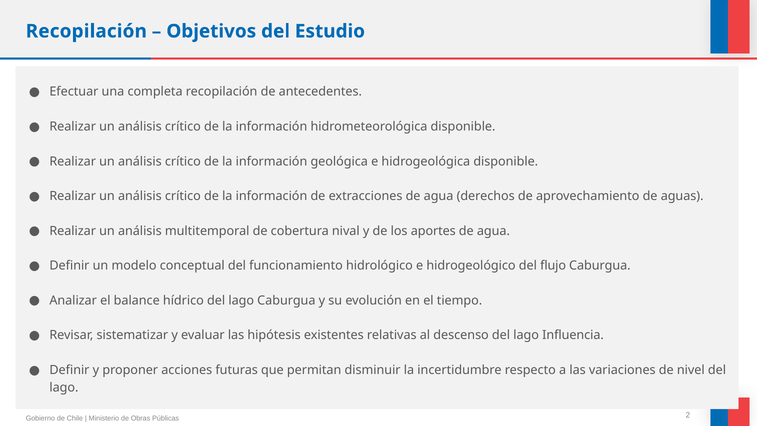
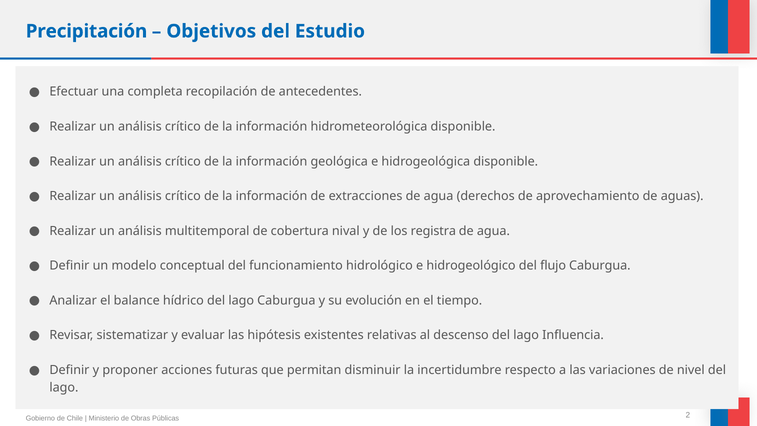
Recopilación: Recopilación -> Precipitación (86, 31)
aportes: aportes -> registra (433, 231)
